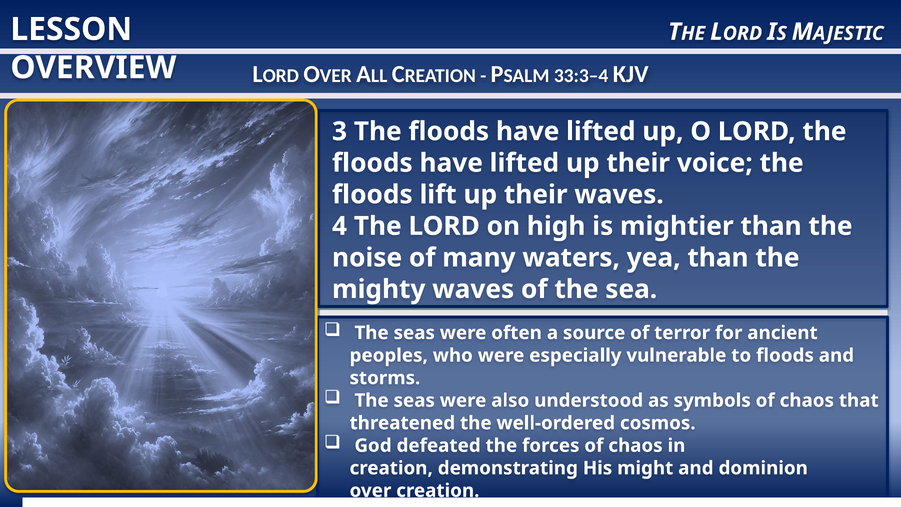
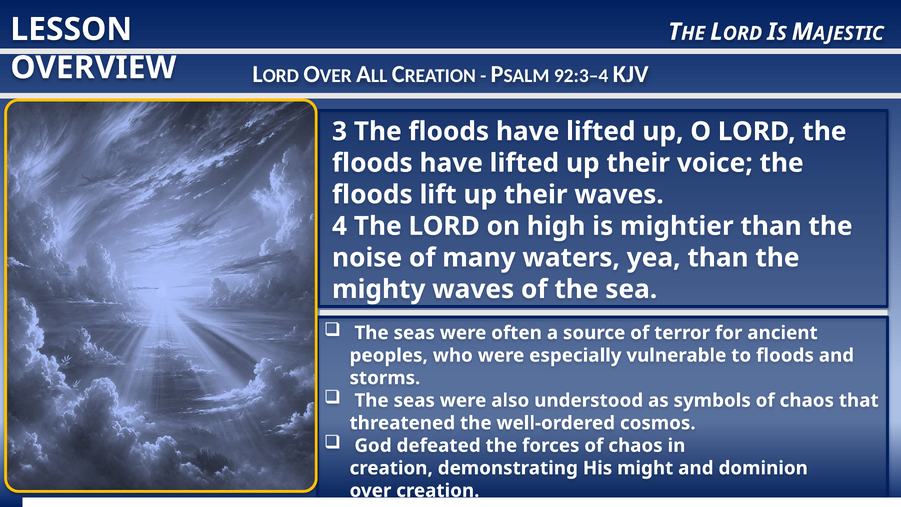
33:3–4: 33:3–4 -> 92:3–4 (581, 76)
